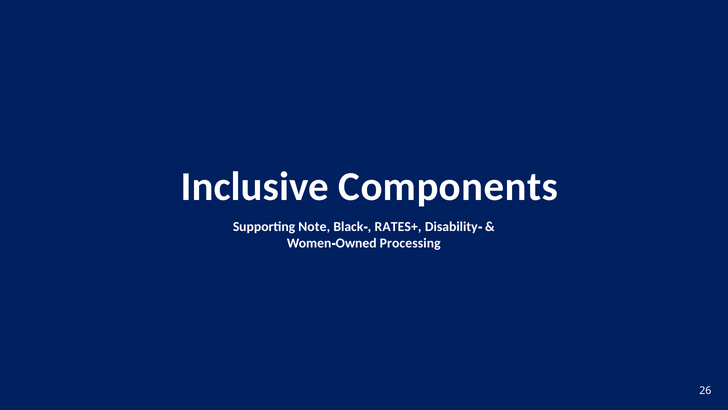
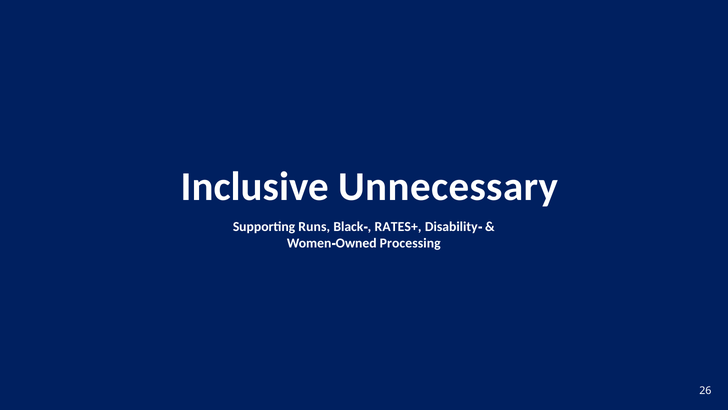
Components: Components -> Unnecessary (448, 186)
Note: Note -> Runs (314, 226)
